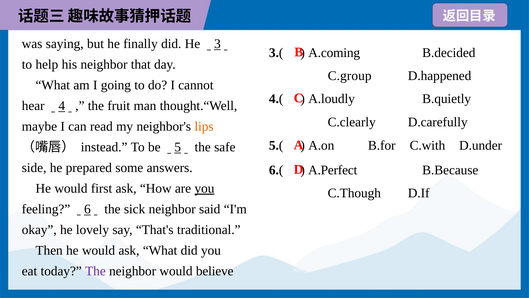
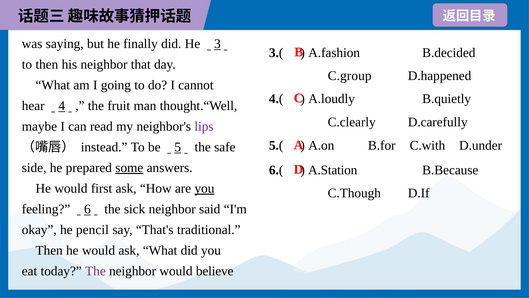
A.coming: A.coming -> A.fashion (334, 53)
to help: help -> then (47, 64)
lips colour: orange -> purple (204, 126)
some underline: none -> present (129, 168)
A.Perfect: A.Perfect -> A.Station (333, 170)
lovely: lovely -> pencil (92, 229)
